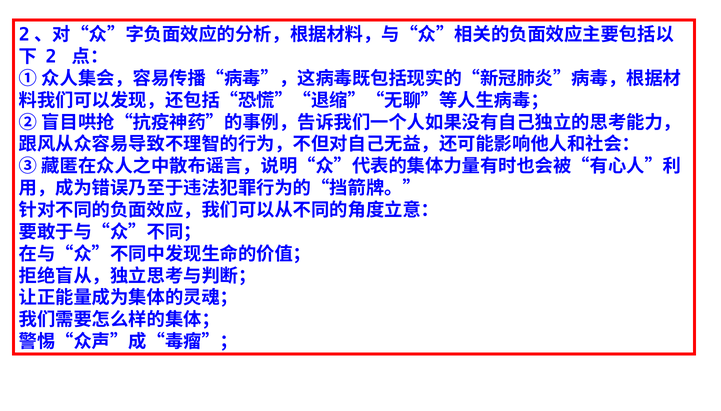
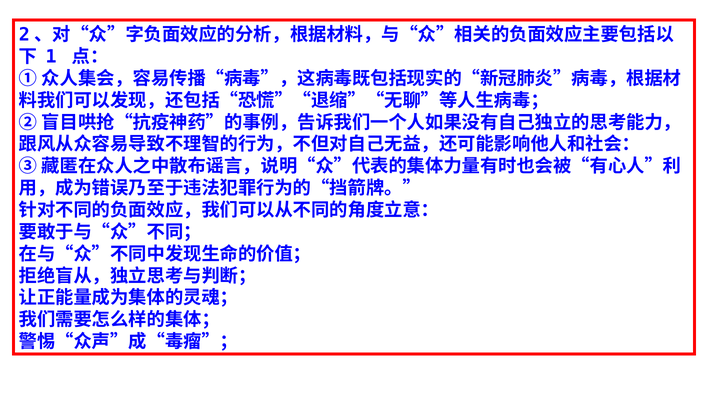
2: 2 -> 1 (51, 57)
